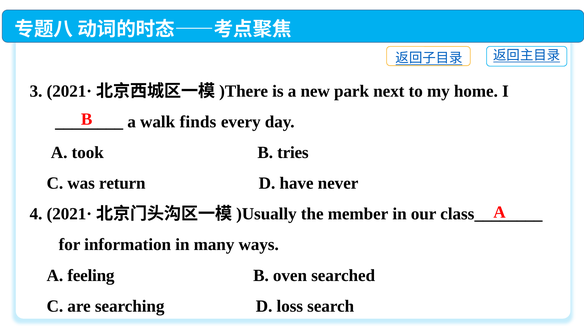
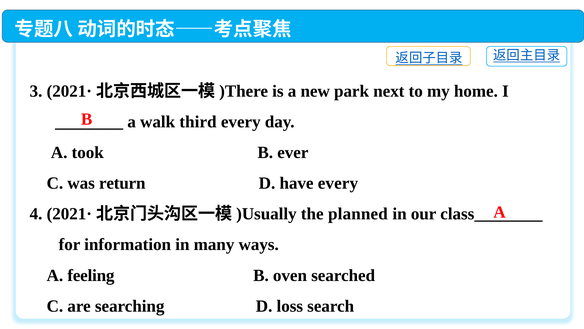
finds: finds -> third (198, 122)
tries: tries -> ever (293, 152)
have never: never -> every (338, 183)
member: member -> planned (358, 214)
